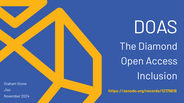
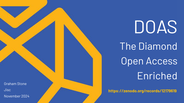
Inclusion: Inclusion -> Enriched (157, 76)
